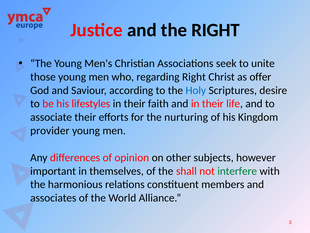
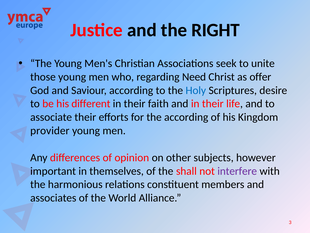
regarding Right: Right -> Need (194, 77)
lifestyles: lifestyles -> different (91, 104)
the nurturing: nurturing -> according (186, 117)
interfere colour: green -> purple (237, 171)
